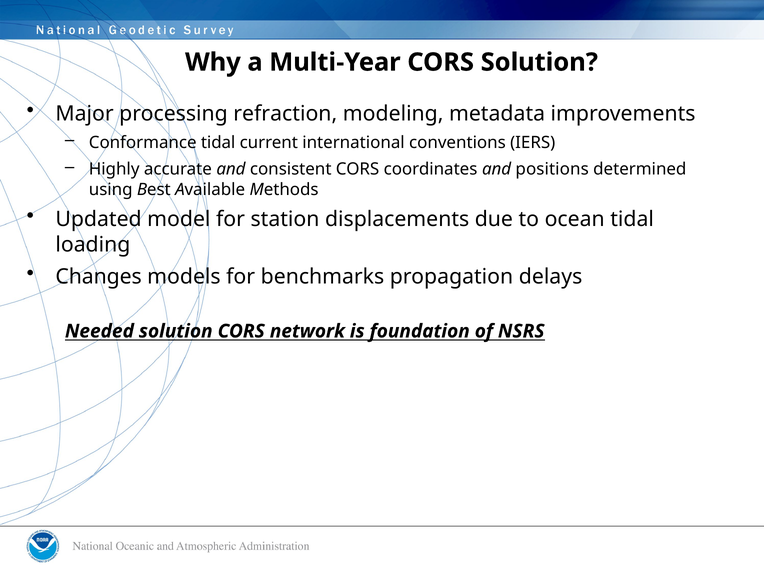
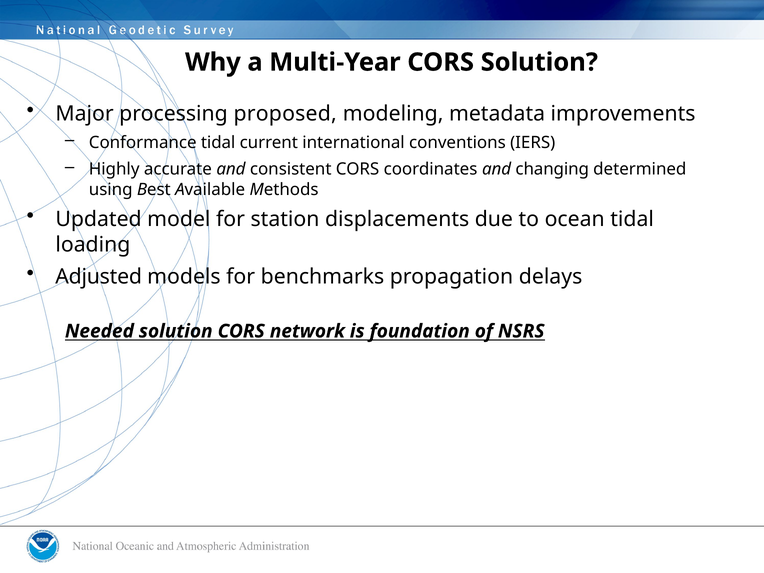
refraction: refraction -> proposed (285, 114)
positions: positions -> changing (552, 169)
Changes: Changes -> Adjusted (99, 277)
